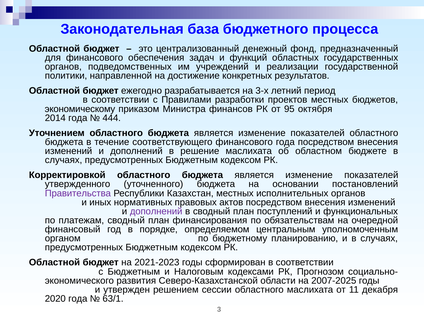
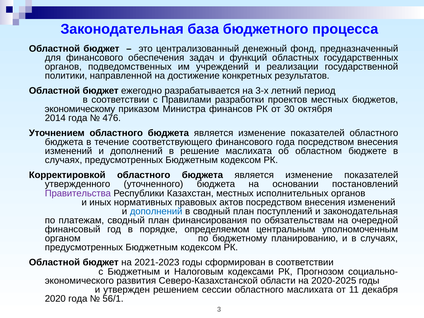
95: 95 -> 30 (289, 109)
444: 444 -> 476 (112, 118)
дополнений colour: purple -> blue (156, 211)
и функциональных: функциональных -> законодательная (361, 211)
2007-2025: 2007-2025 -> 2020-2025 (334, 281)
63/1: 63/1 -> 56/1 (113, 299)
